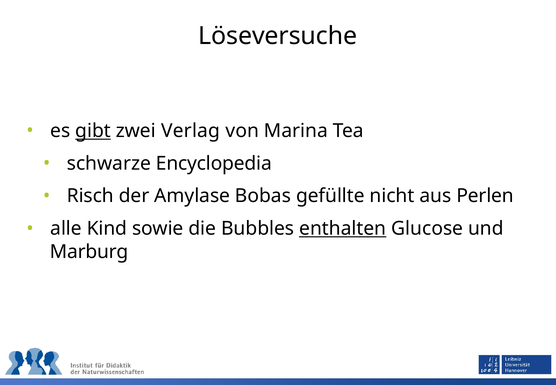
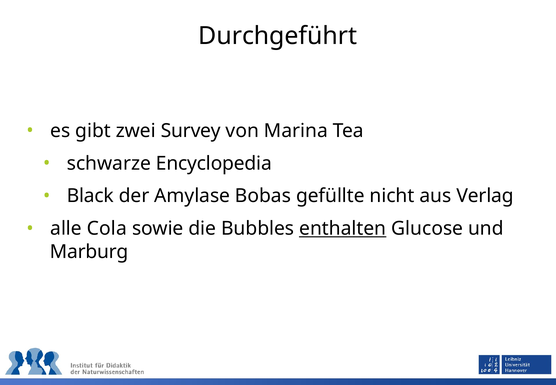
Löseversuche: Löseversuche -> Durchgeführt (278, 36)
gibt underline: present -> none (93, 131)
Verlag: Verlag -> Survey (191, 131)
Risch: Risch -> Black (90, 196)
Perlen: Perlen -> Verlag (485, 196)
Kind: Kind -> Cola (107, 228)
